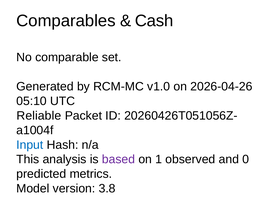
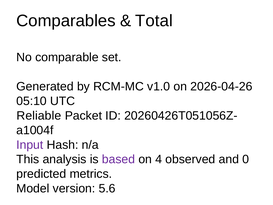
Cash: Cash -> Total (154, 21)
Input colour: blue -> purple (30, 145)
1: 1 -> 4 (159, 159)
3.8: 3.8 -> 5.6 (107, 188)
